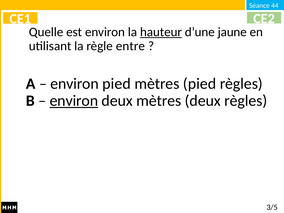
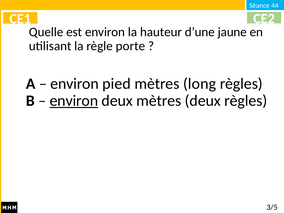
hauteur underline: present -> none (161, 32)
entre: entre -> porte (130, 46)
mètres pied: pied -> long (200, 84)
